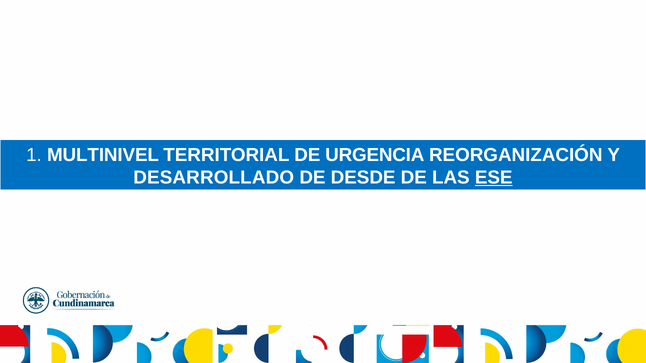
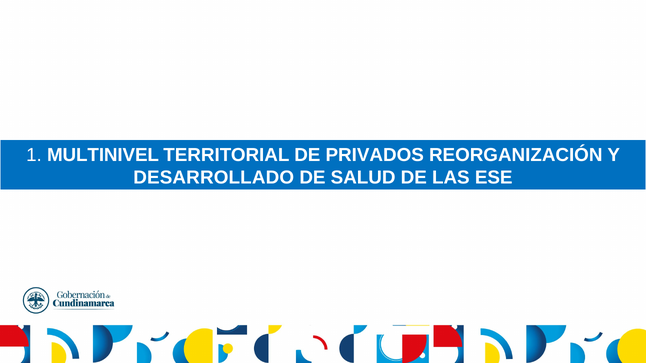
URGENCIA: URGENCIA -> PRIVADOS (375, 155)
DESDE: DESDE -> SALUD (363, 178)
ESE underline: present -> none (494, 178)
